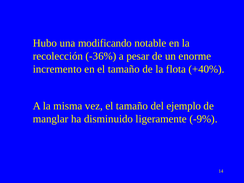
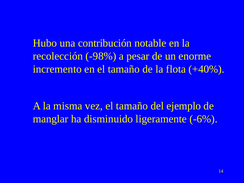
modificando: modificando -> contribución (105, 43)
-36%: -36% -> -98% (101, 56)
-9%: -9% -> -6% (204, 119)
